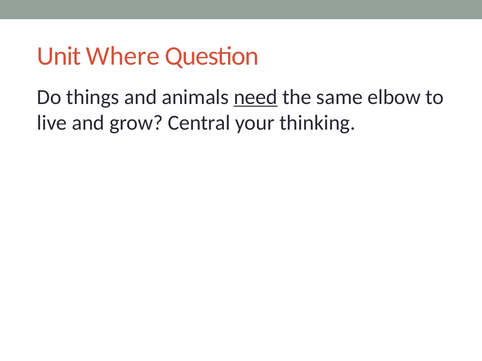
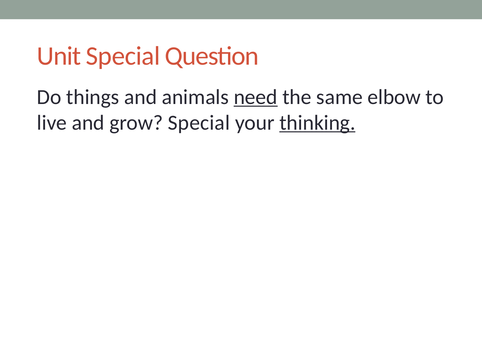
Unit Where: Where -> Special (123, 56)
grow Central: Central -> Special (199, 123)
thinking underline: none -> present (317, 123)
